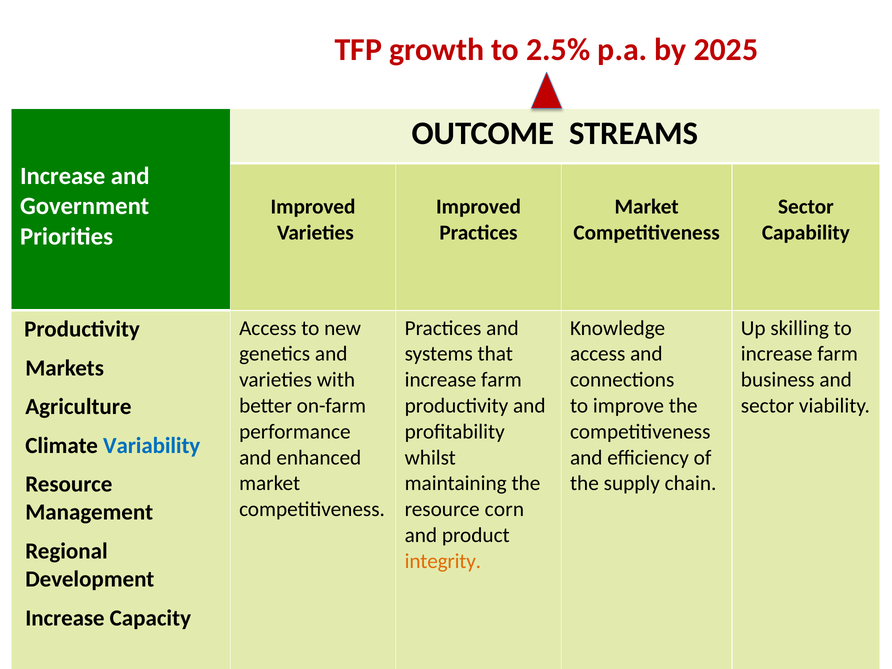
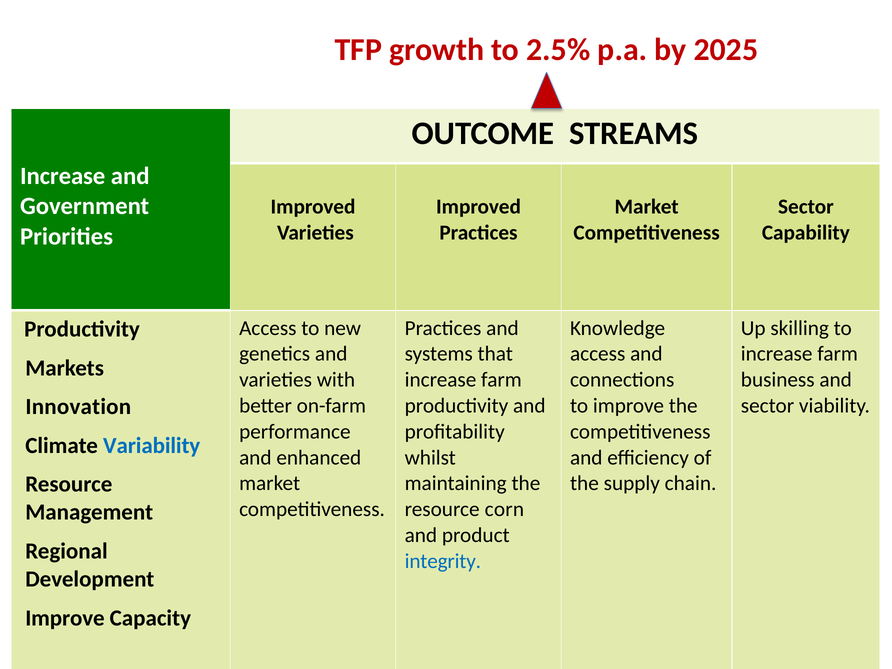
Agriculture: Agriculture -> Innovation (78, 407)
integrity colour: orange -> blue (443, 561)
Increase: Increase -> Improve (65, 618)
